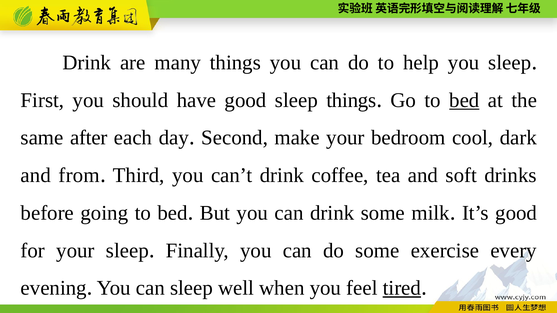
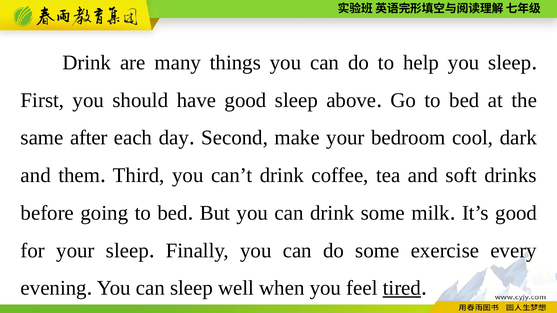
sleep things: things -> above (351, 100)
bed underline: present -> none (464, 100)
from: from -> them (79, 176)
